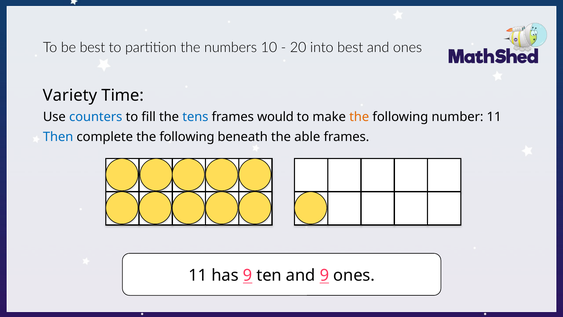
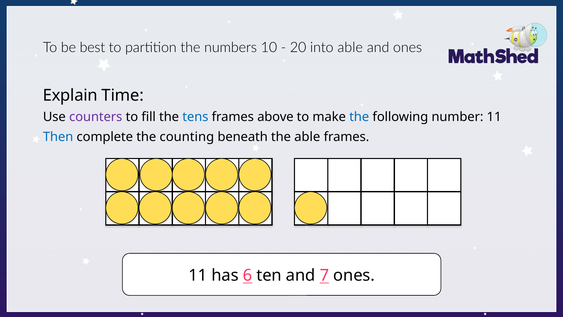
into best: best -> able (350, 47)
Variety: Variety -> Explain (70, 95)
counters colour: blue -> purple (96, 117)
would: would -> above (275, 117)
the colour: orange -> blue (359, 117)
complete the following: following -> counting (187, 137)
has 9: 9 -> 6 (248, 275)
and 9: 9 -> 7 (324, 275)
